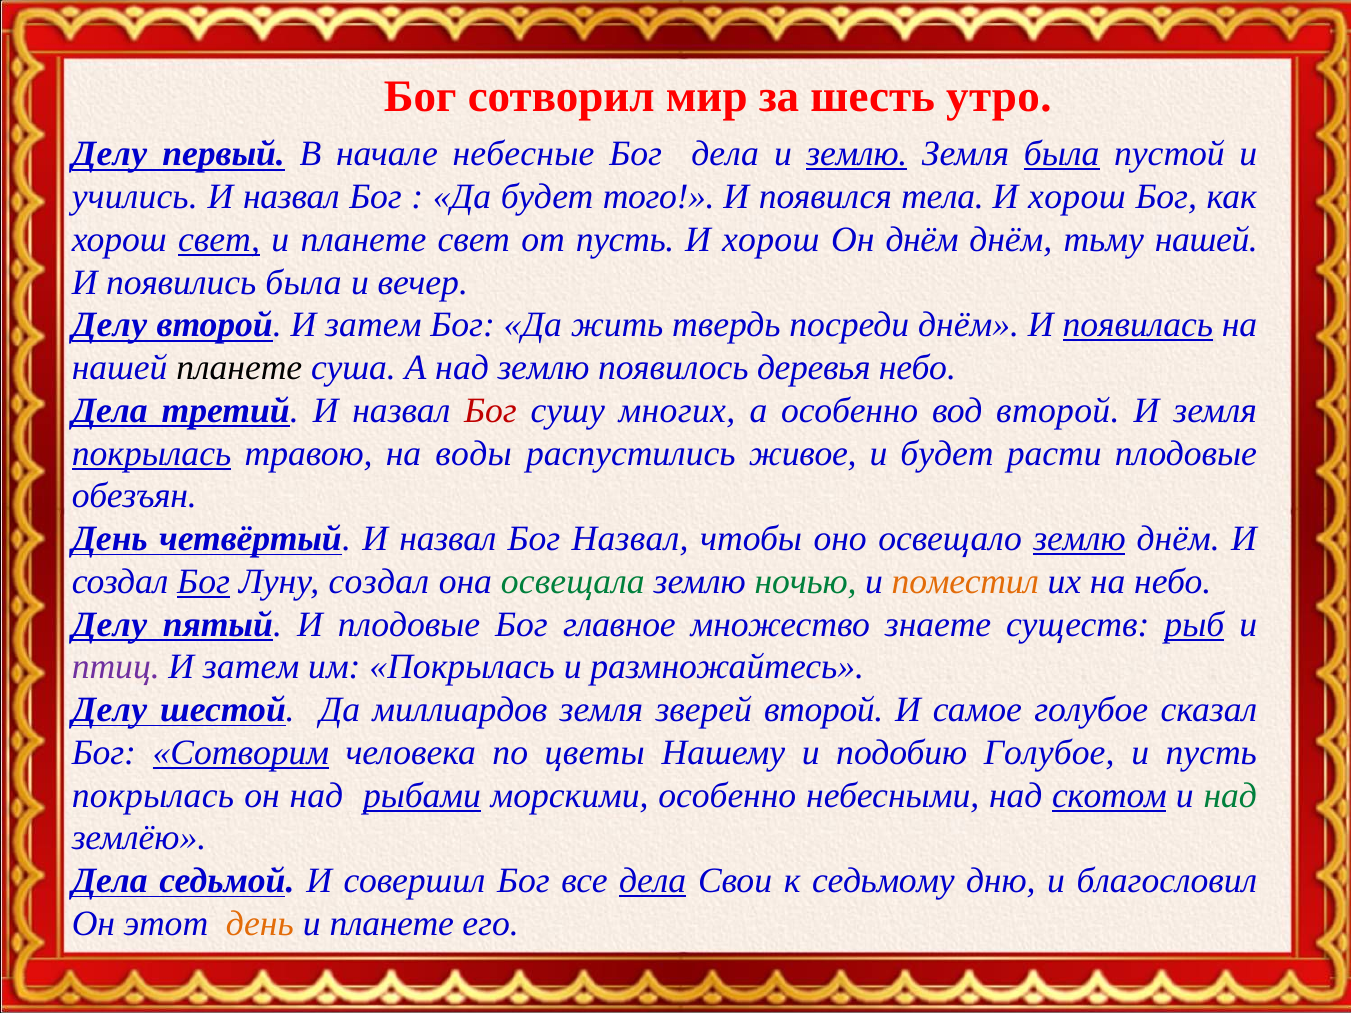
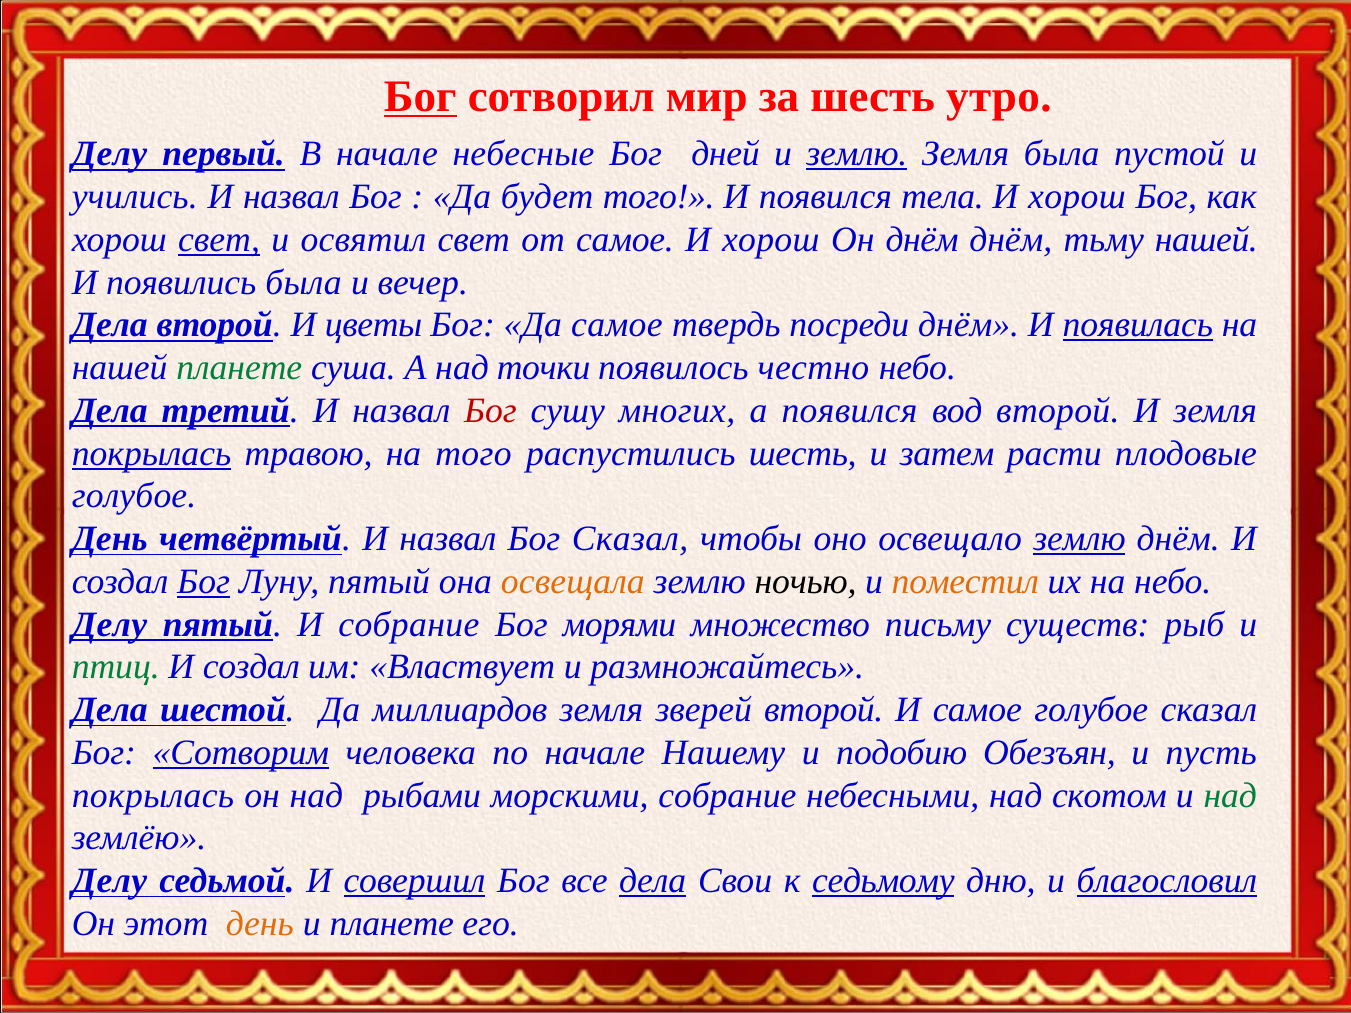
Бог underline: none -> present (420, 97)
Бог дела: дела -> дней (725, 154)
была underline: present -> none (1062, 154)
планете: планете -> освятил (363, 240)
от пусть: пусть -> самое (625, 240)
Делу: Делу -> Дела (110, 325)
второй И затем: затем -> цветы (374, 325)
Да жить: жить -> самое (617, 325)
планете colour: black -> green (239, 368)
над землю: землю -> точки (544, 368)
деревья: деревья -> честно (813, 368)
а особенно: особенно -> появился (849, 411)
на воды: воды -> того (474, 453)
распустились живое: живое -> шесть (803, 453)
и будет: будет -> затем (947, 453)
обезъян: обезъян -> голубое (134, 496)
Бог Назвал: Назвал -> Сказал (630, 539)
Луну создал: создал -> пятый (379, 582)
освещала colour: green -> orange (573, 582)
ночью colour: green -> black (806, 582)
И плодовые: плодовые -> собрание (409, 624)
главное: главное -> морями (619, 624)
знаете: знаете -> письму (938, 624)
рыб underline: present -> none (1194, 624)
птиц colour: purple -> green (116, 667)
затем: затем -> создал (251, 667)
им Покрылась: Покрылась -> Властвует (462, 667)
Делу: Делу -> Дела (110, 710)
по цветы: цветы -> начале (595, 753)
подобию Голубое: Голубое -> Обезъян (1049, 753)
рыбами underline: present -> none (422, 796)
морскими особенно: особенно -> собрание (727, 796)
скотом underline: present -> none (1109, 796)
Дела: Дела -> Делу (110, 881)
совершил underline: none -> present (415, 881)
седьмому underline: none -> present (883, 881)
благословил underline: none -> present (1167, 881)
